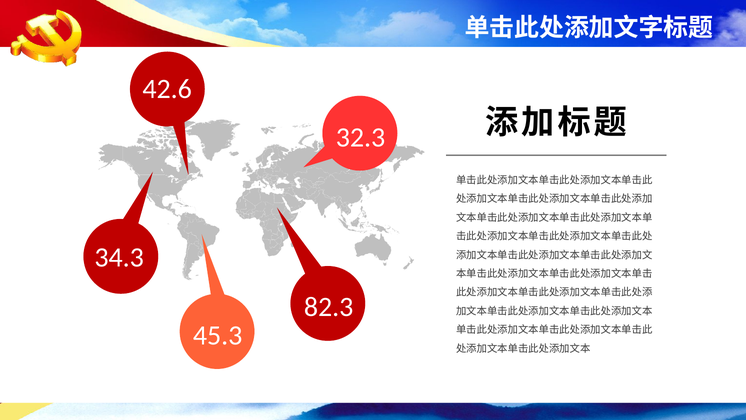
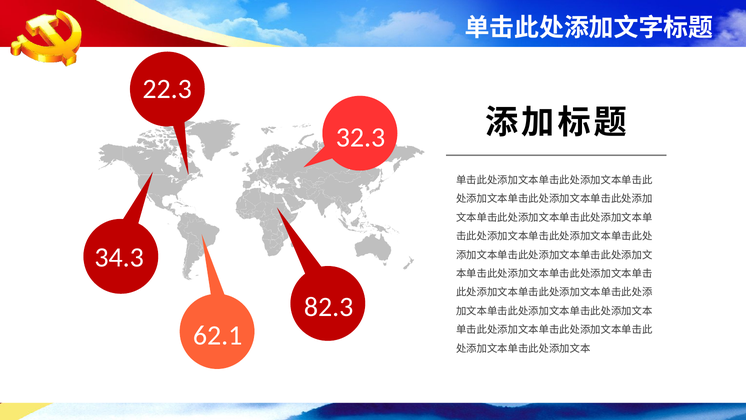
42.6: 42.6 -> 22.3 (167, 89)
45.3: 45.3 -> 62.1 (218, 335)
